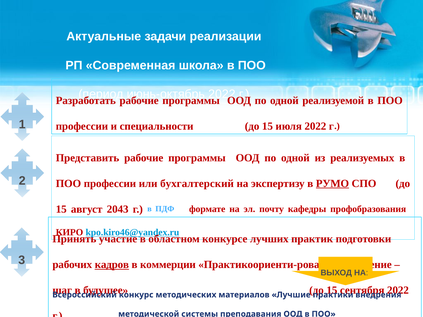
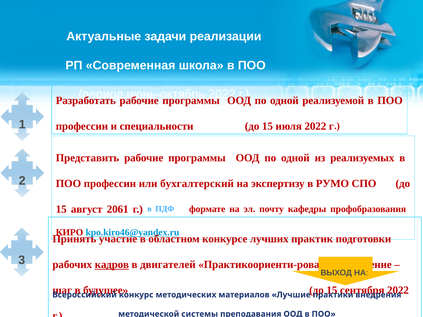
РУМО underline: present -> none (332, 184)
2043: 2043 -> 2061 (118, 209)
коммерции: коммерции -> двигателей (168, 265)
